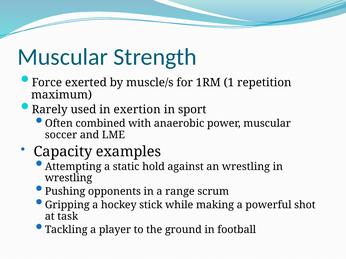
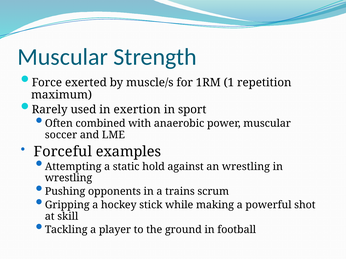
Capacity: Capacity -> Forceful (63, 152)
range: range -> trains (180, 192)
task: task -> skill (68, 217)
